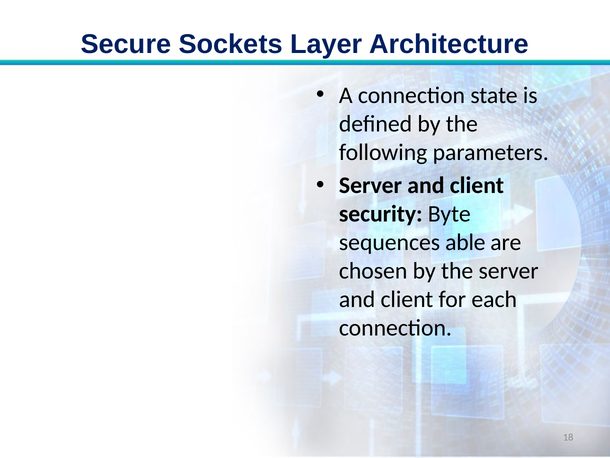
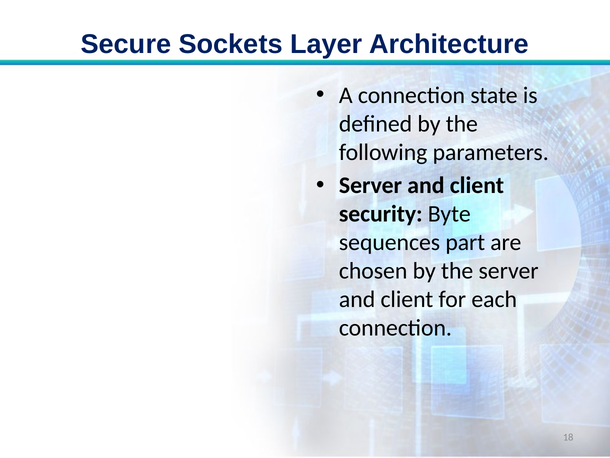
able: able -> part (465, 242)
